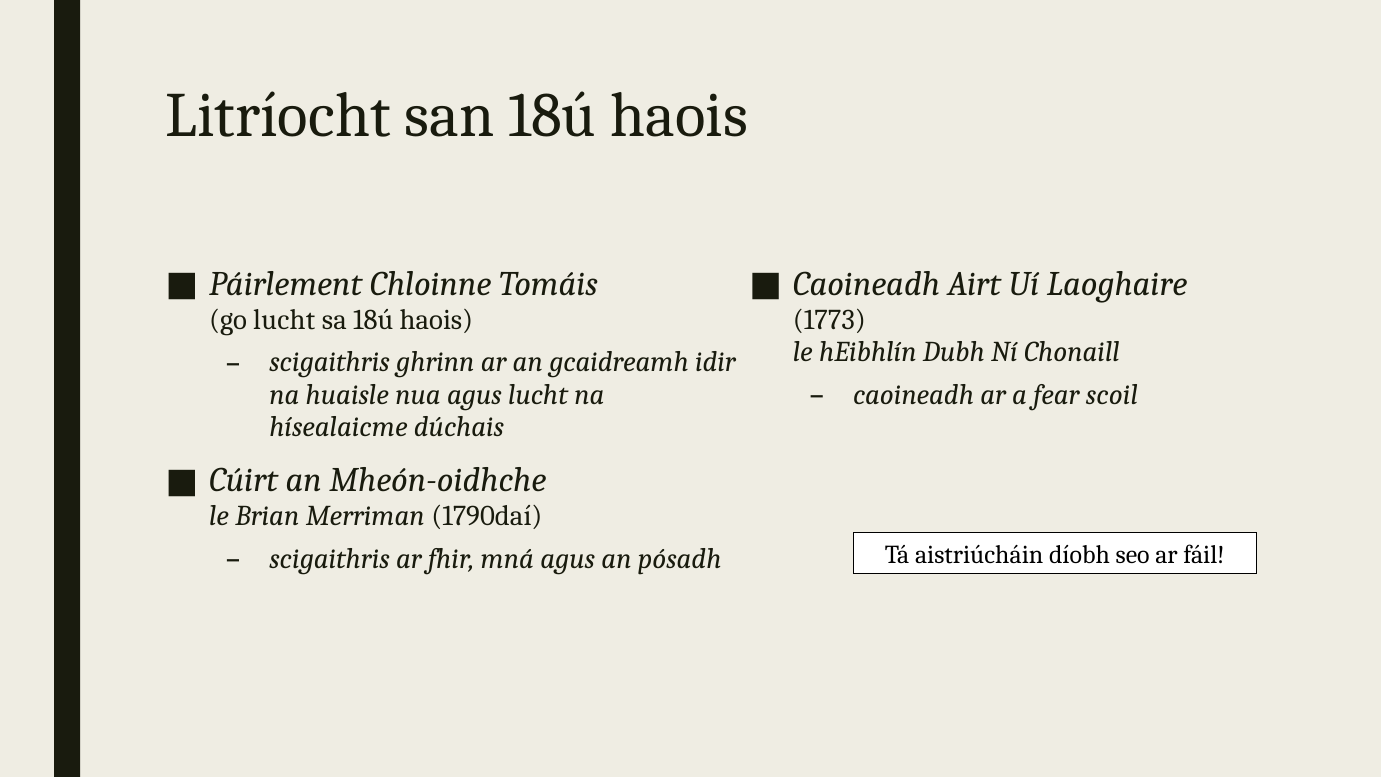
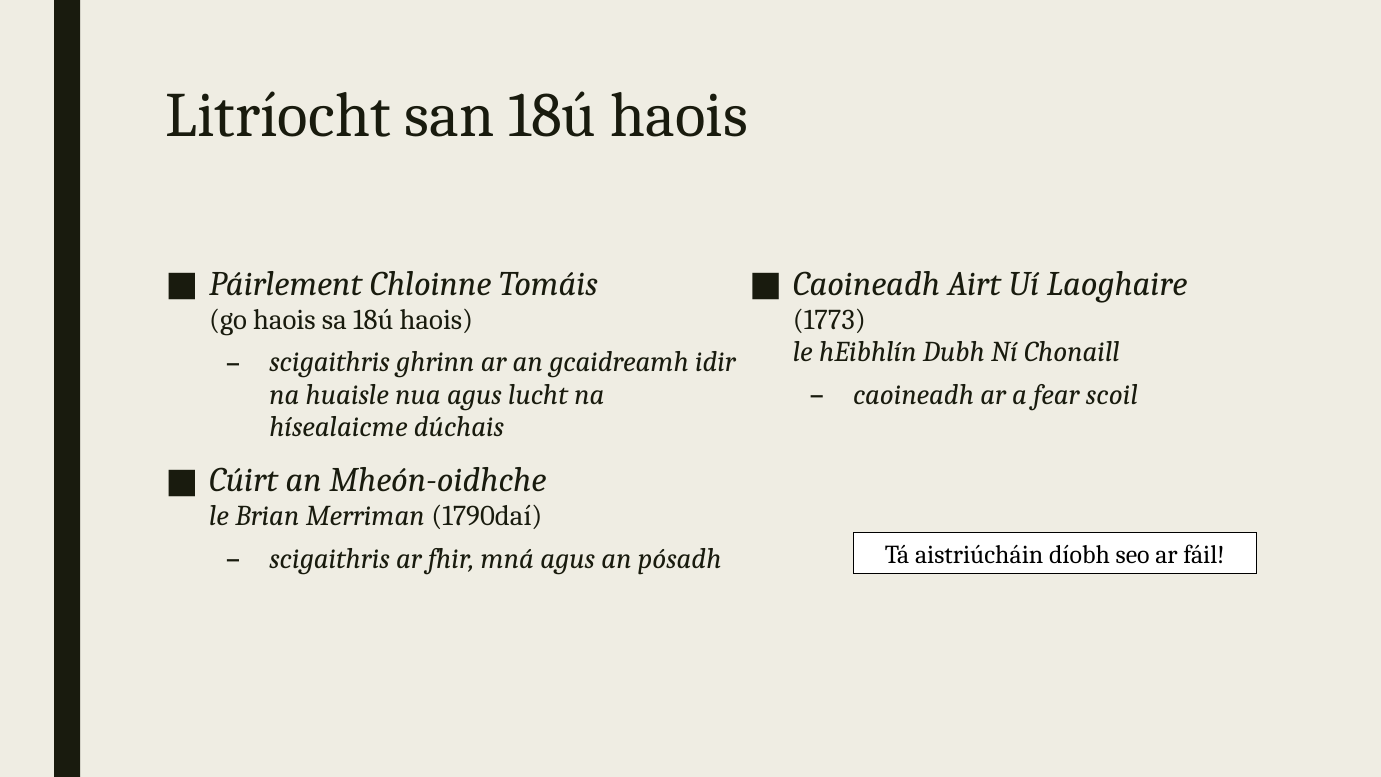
go lucht: lucht -> haois (284, 320)
